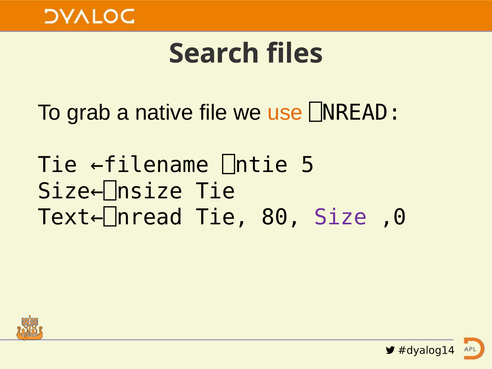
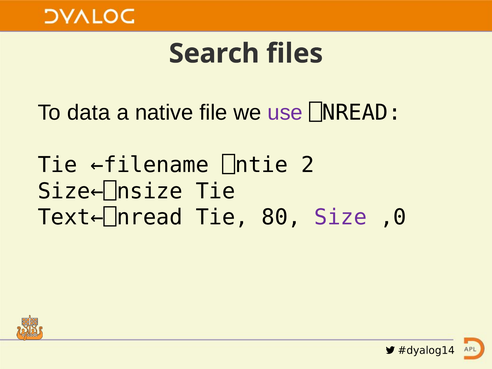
grab: grab -> data (89, 112)
use colour: orange -> purple (285, 112)
5: 5 -> 2 (308, 165)
